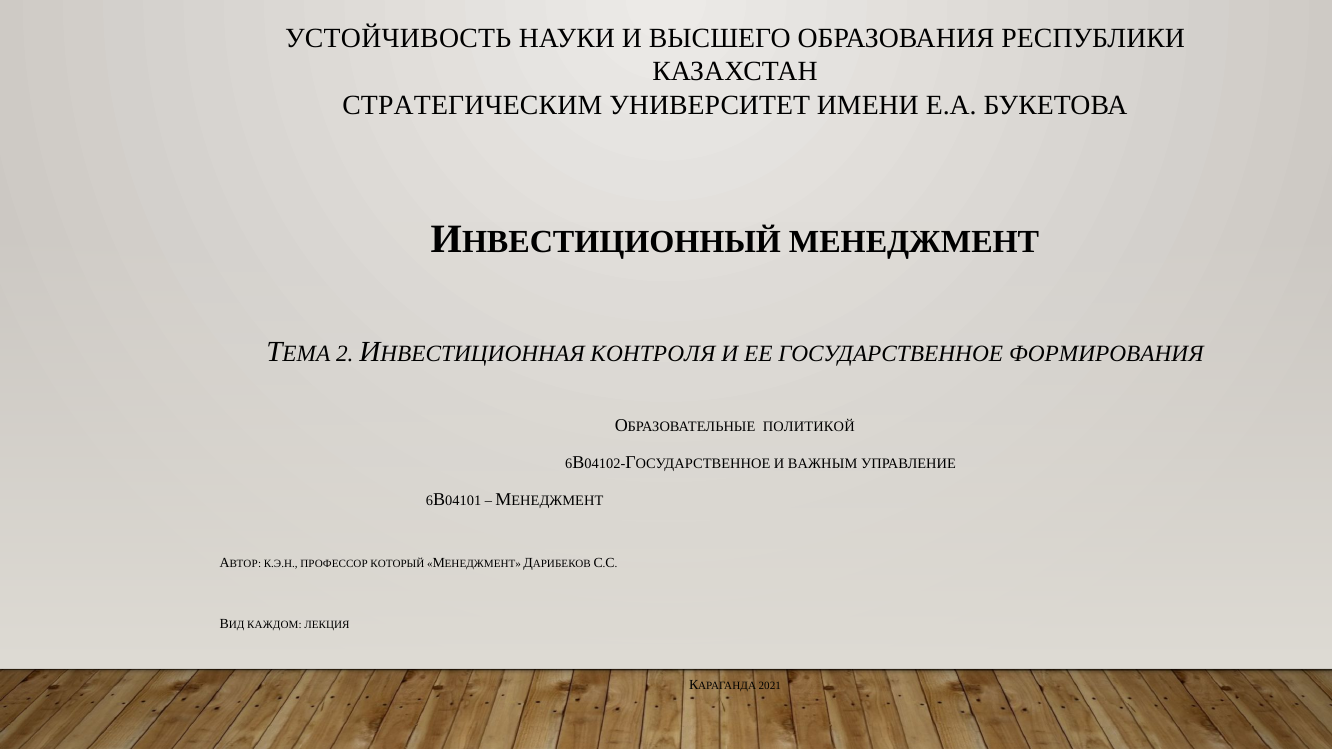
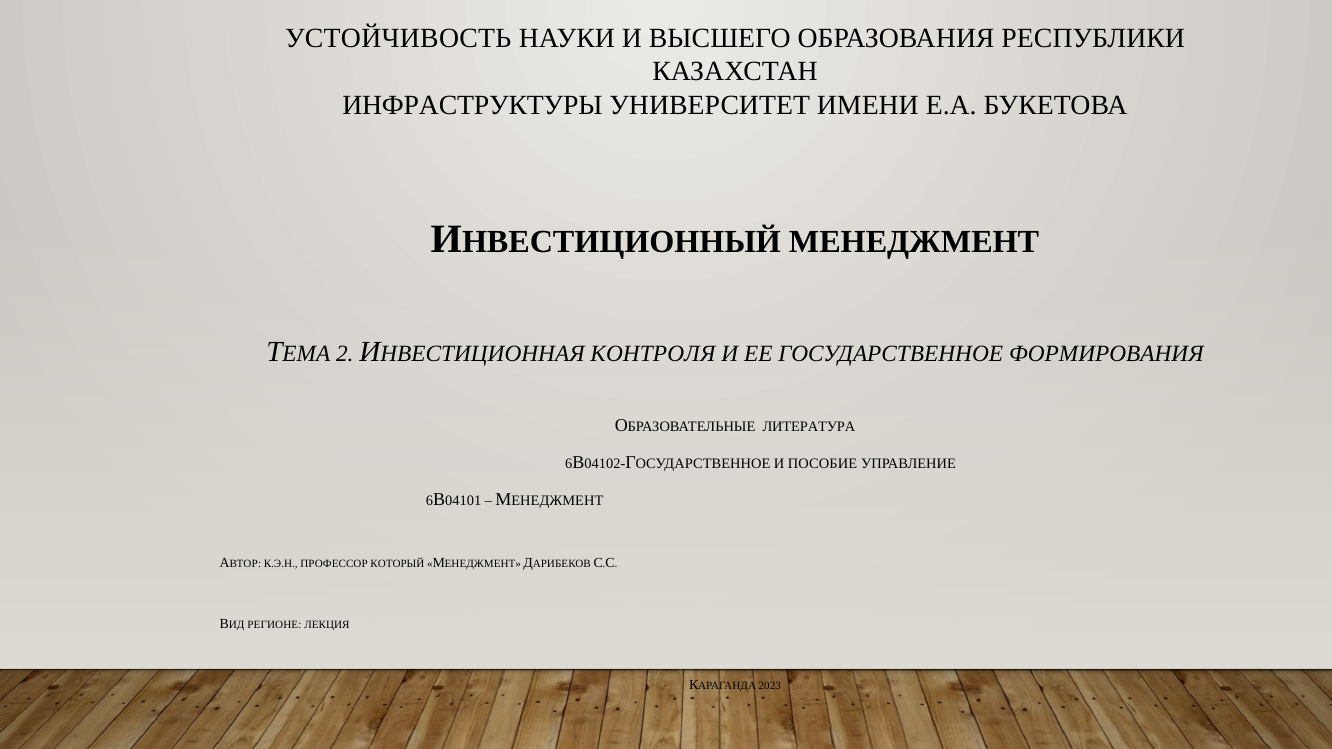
СТРАТЕГИЧЕСКИМ: СТРАТЕГИЧЕСКИМ -> ИНФРАСТРУКТУРЫ (472, 105)
ПОЛИТИКОЙ: ПОЛИТИКОЙ -> ЛИТЕРАТУРА (809, 427)
ВАЖНЫМ: ВАЖНЫМ -> ПОСОБИЕ (823, 464)
КАЖДОМ: КАЖДОМ -> РЕГИОНЕ (274, 625)
2021: 2021 -> 2023 (770, 686)
